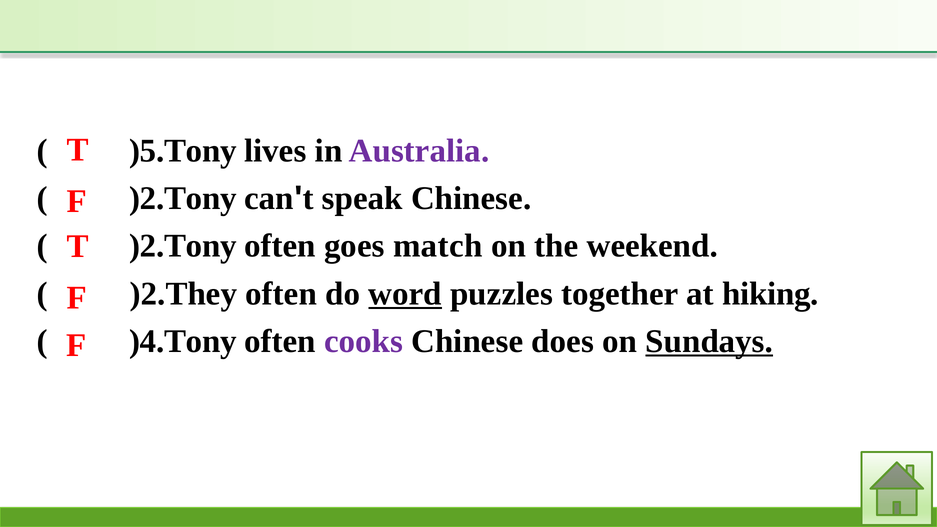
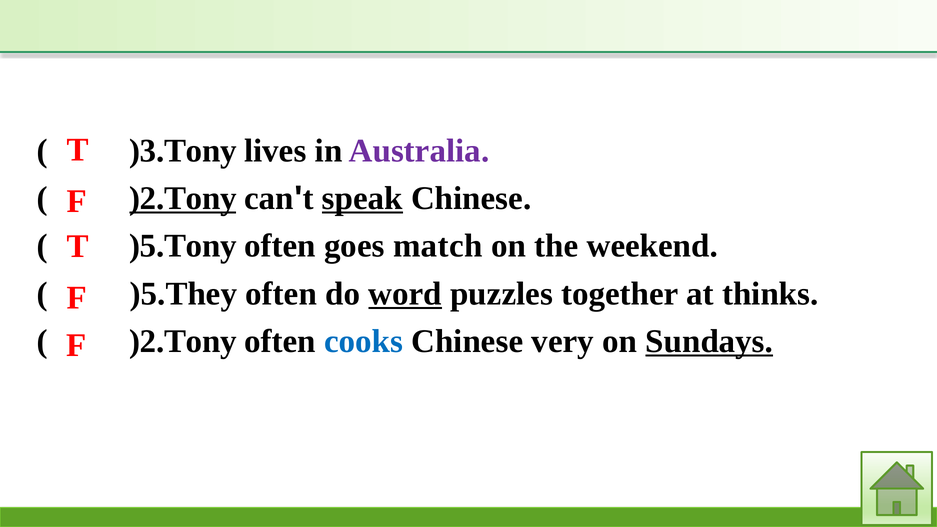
)5.Tony: )5.Tony -> )3.Tony (183, 151)
)2.Tony underline: none -> present (183, 198)
speak underline: none -> present (362, 198)
)2.Tony: )2.Tony -> )5.Tony (183, 246)
)2.They: )2.They -> )5.They (183, 294)
hiking: hiking -> thinks (770, 294)
)4.Tony: )4.Tony -> )2.Tony (183, 341)
cooks colour: purple -> blue (363, 341)
does: does -> very (563, 341)
